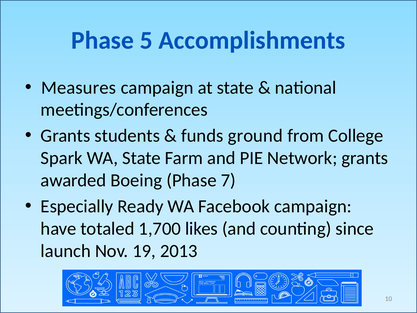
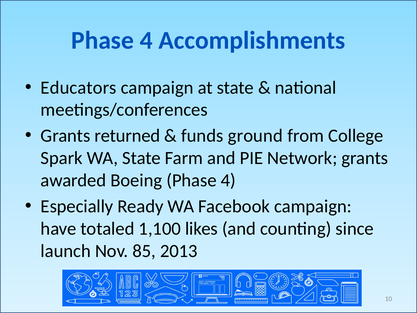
5: 5 -> 4 (146, 40)
Measures: Measures -> Educators (79, 87)
students: students -> returned (127, 136)
Boeing Phase 7: 7 -> 4 (228, 180)
1,700: 1,700 -> 1,100 (160, 228)
19: 19 -> 85 (144, 251)
